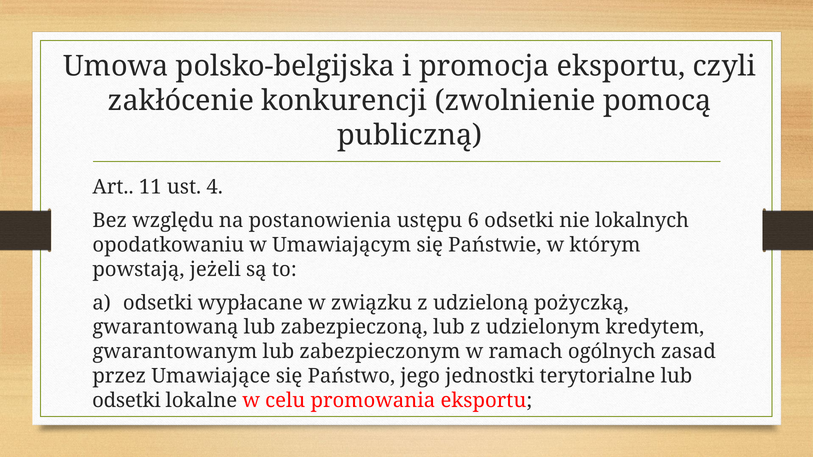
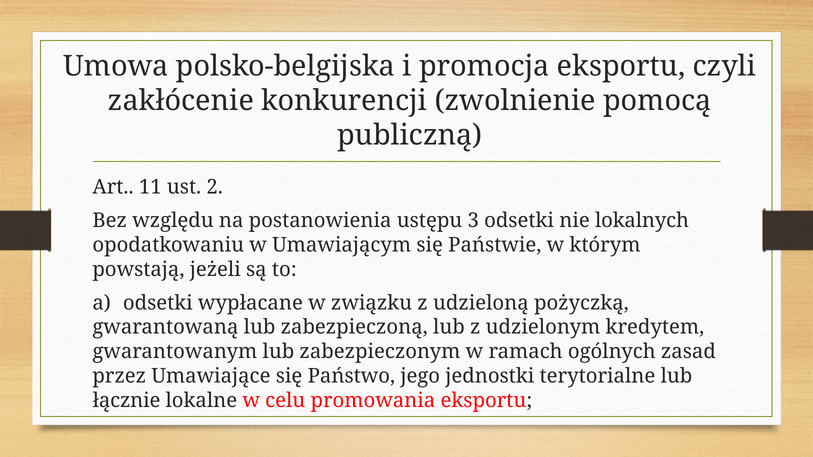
4: 4 -> 2 (215, 187)
6: 6 -> 3 (473, 221)
odsetki: odsetki -> łącznie (126, 401)
